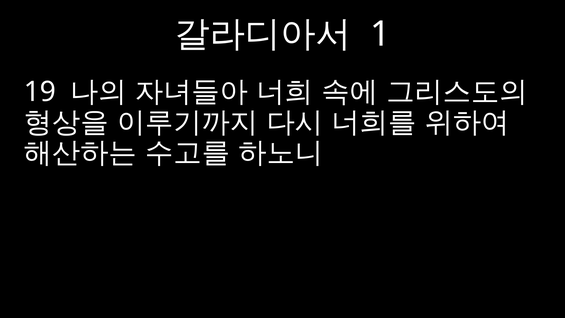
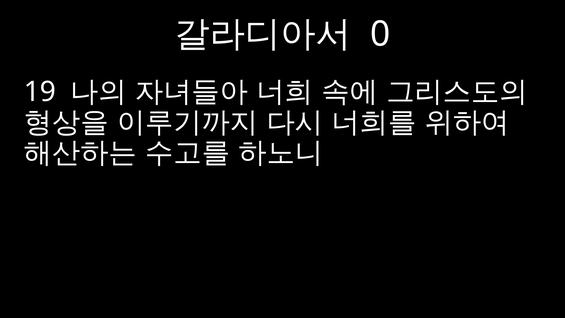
1: 1 -> 0 (380, 34)
